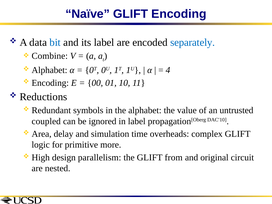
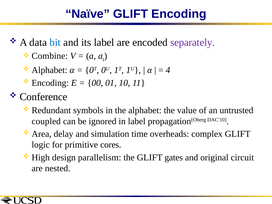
separately colour: blue -> purple (193, 42)
Reductions: Reductions -> Conference (44, 97)
more: more -> cores (111, 145)
from: from -> gates (174, 157)
